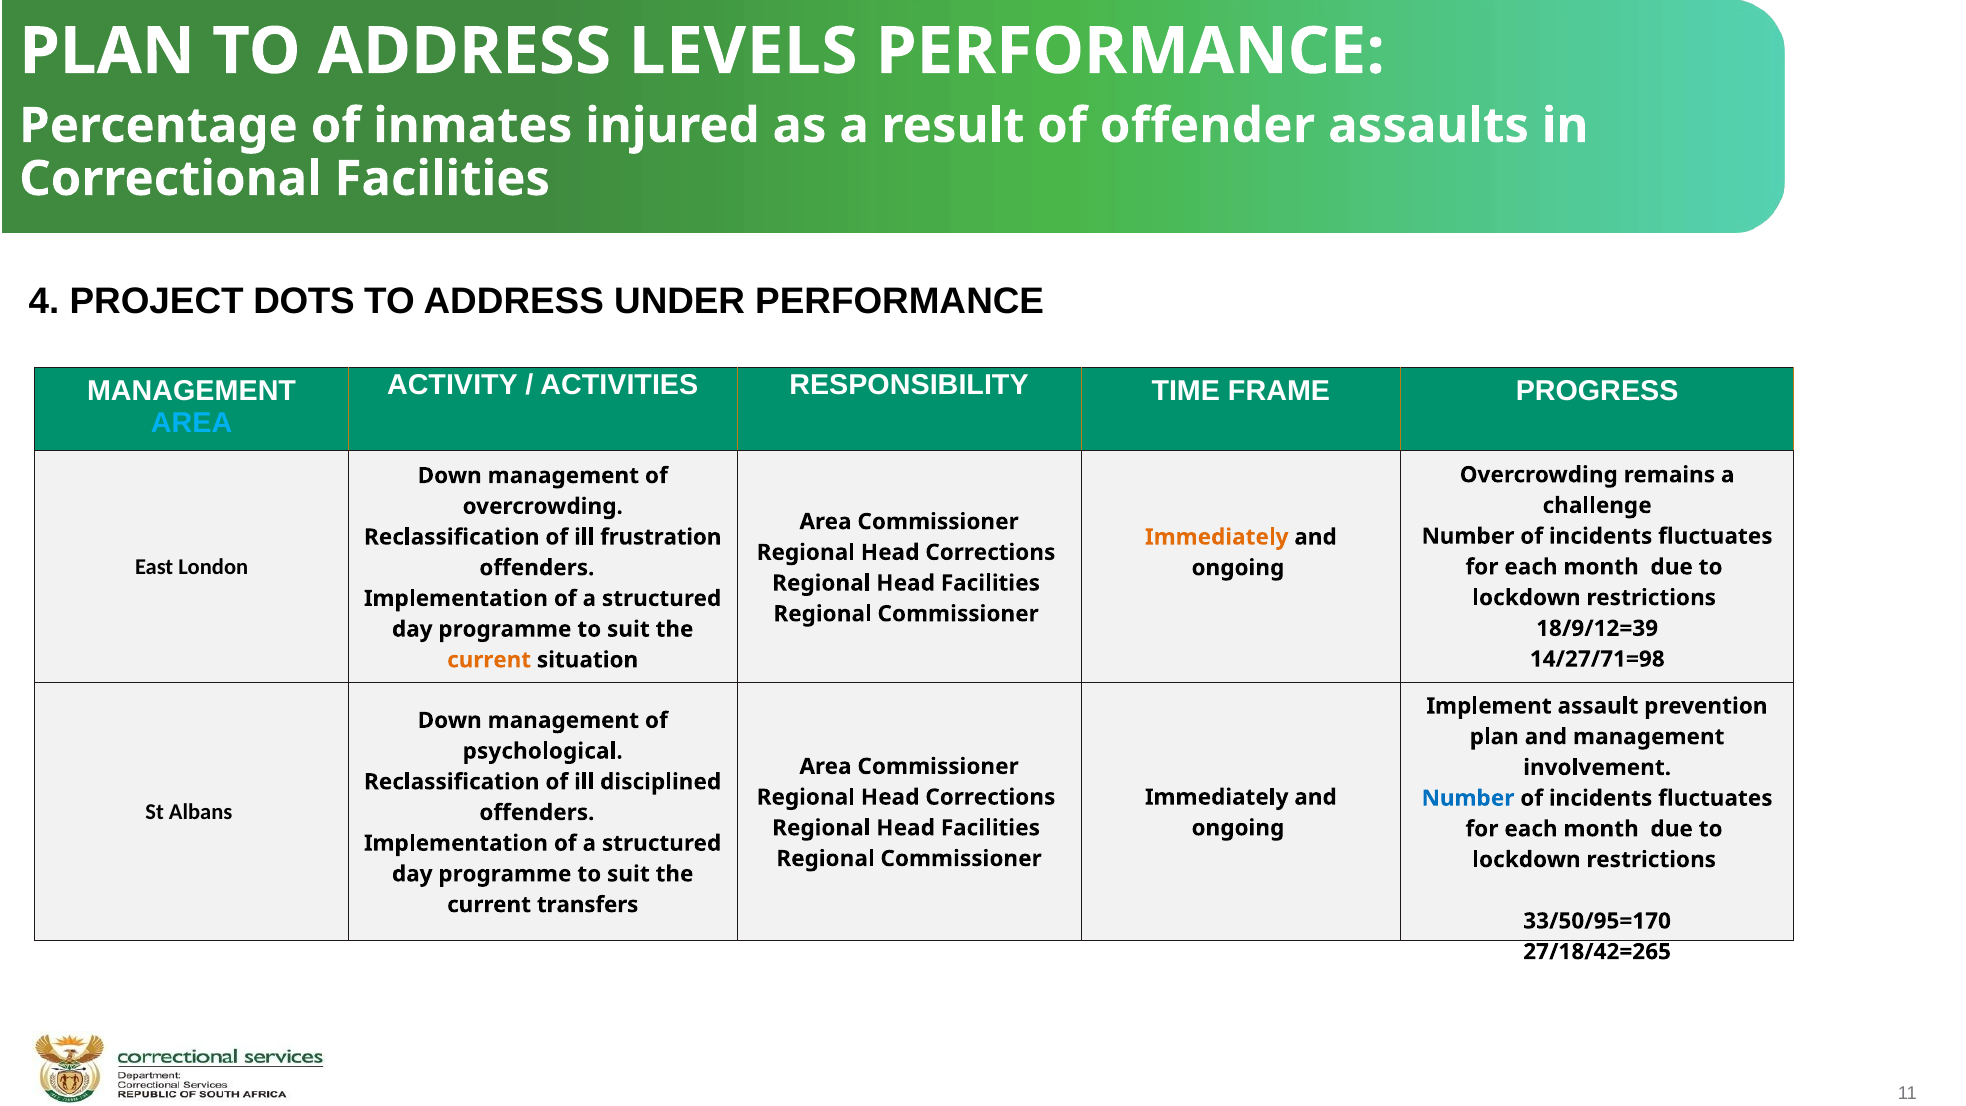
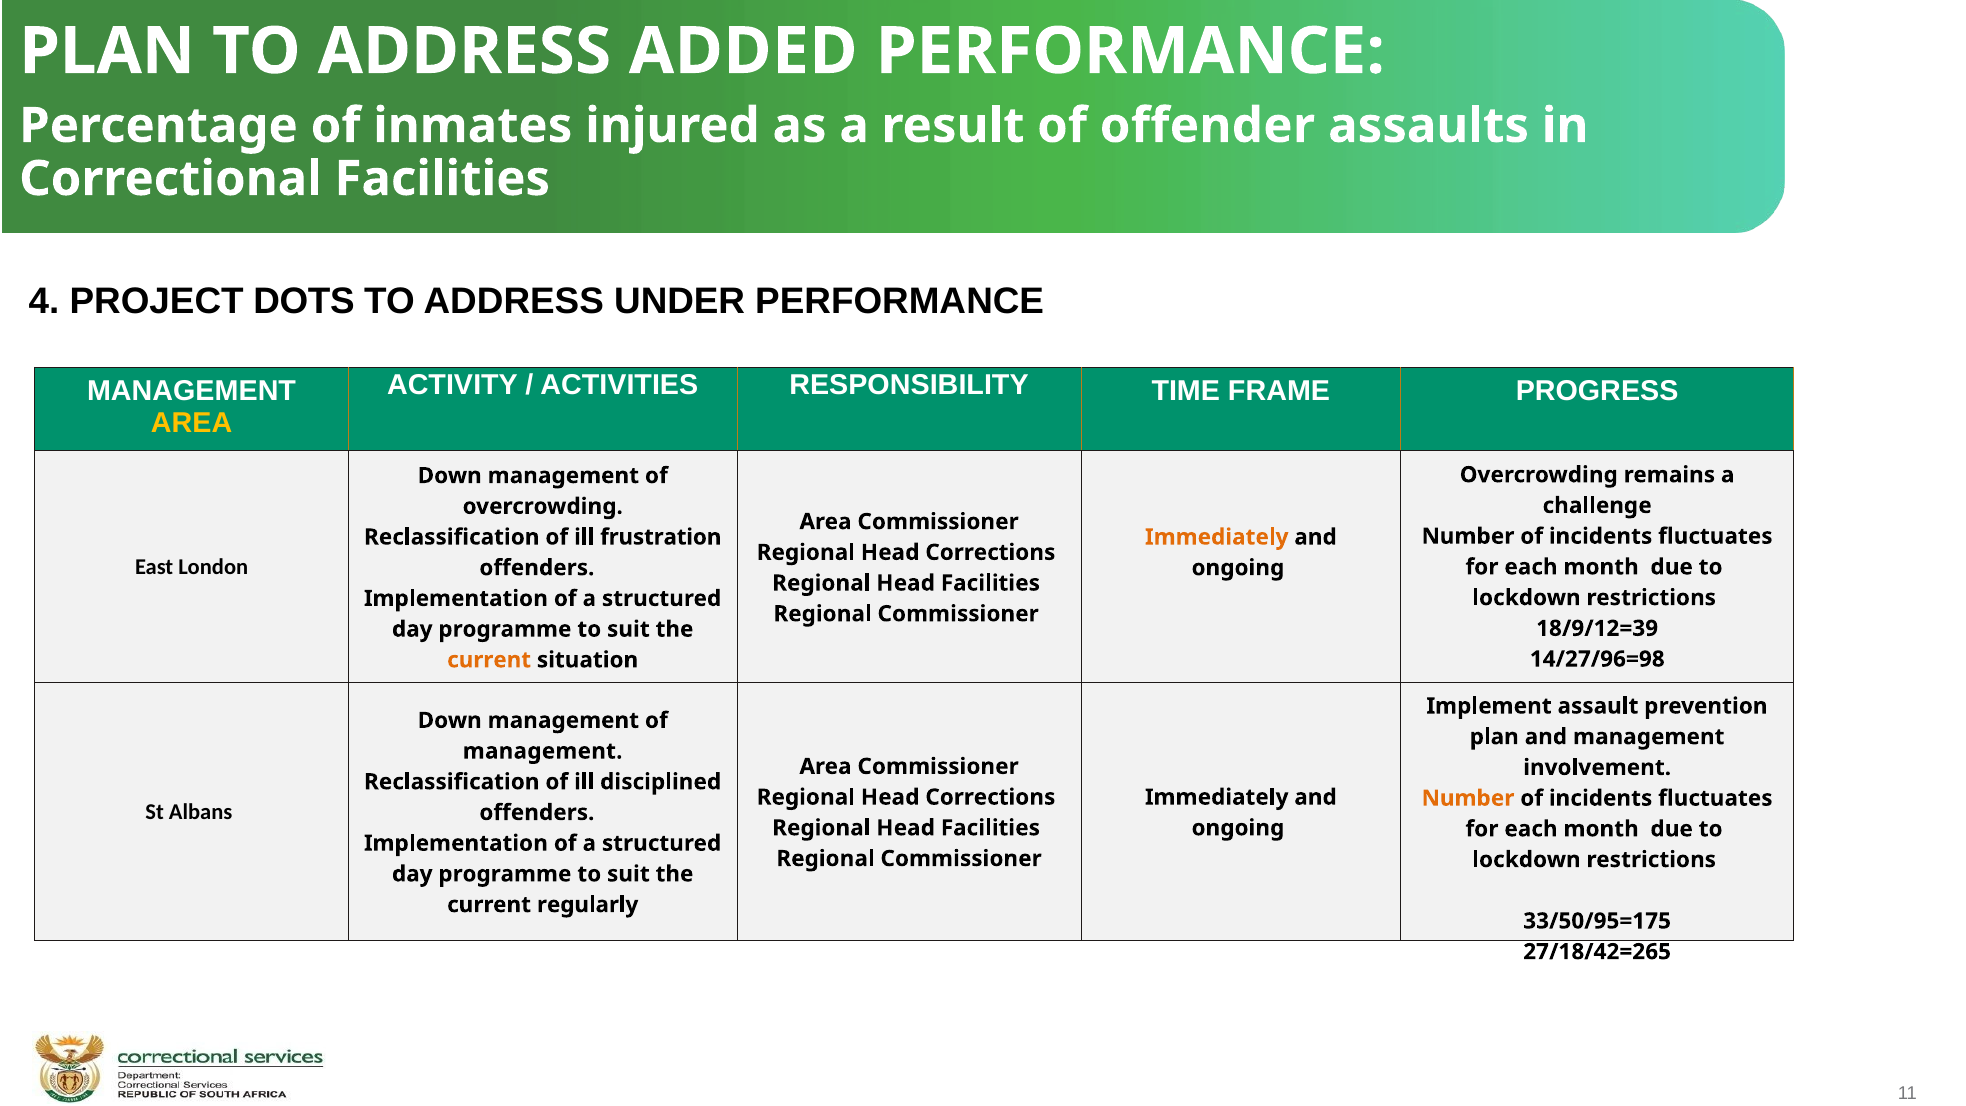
LEVELS: LEVELS -> ADDED (743, 51)
AREA colour: light blue -> yellow (192, 423)
14/27/71=98: 14/27/71=98 -> 14/27/96=98 (1597, 659)
psychological: psychological -> management (543, 751)
Number colour: blue -> orange (1468, 798)
transfers: transfers -> regularly (588, 905)
33/50/95=170: 33/50/95=170 -> 33/50/95=175 (1597, 921)
